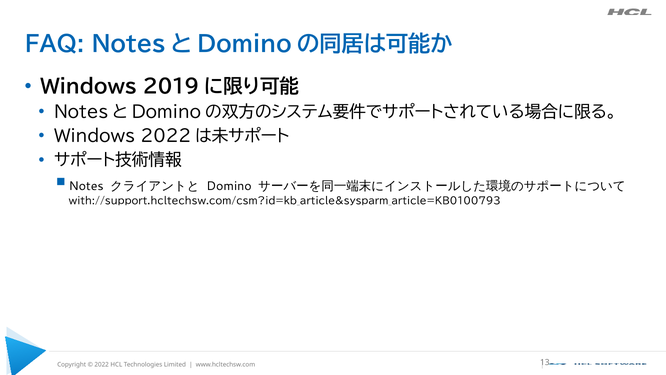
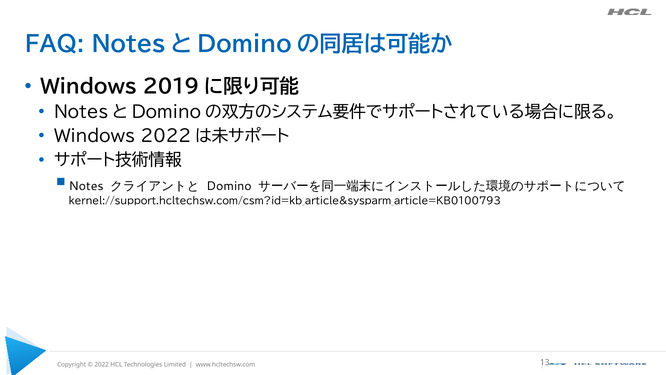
with://support.hcltechsw.com/csm?id=kb_article&sysparm_article=KB0100793: with://support.hcltechsw.com/csm?id=kb_article&sysparm_article=KB0100793 -> kernel://support.hcltechsw.com/csm?id=kb_article&sysparm_article=KB0100793 (285, 201)
